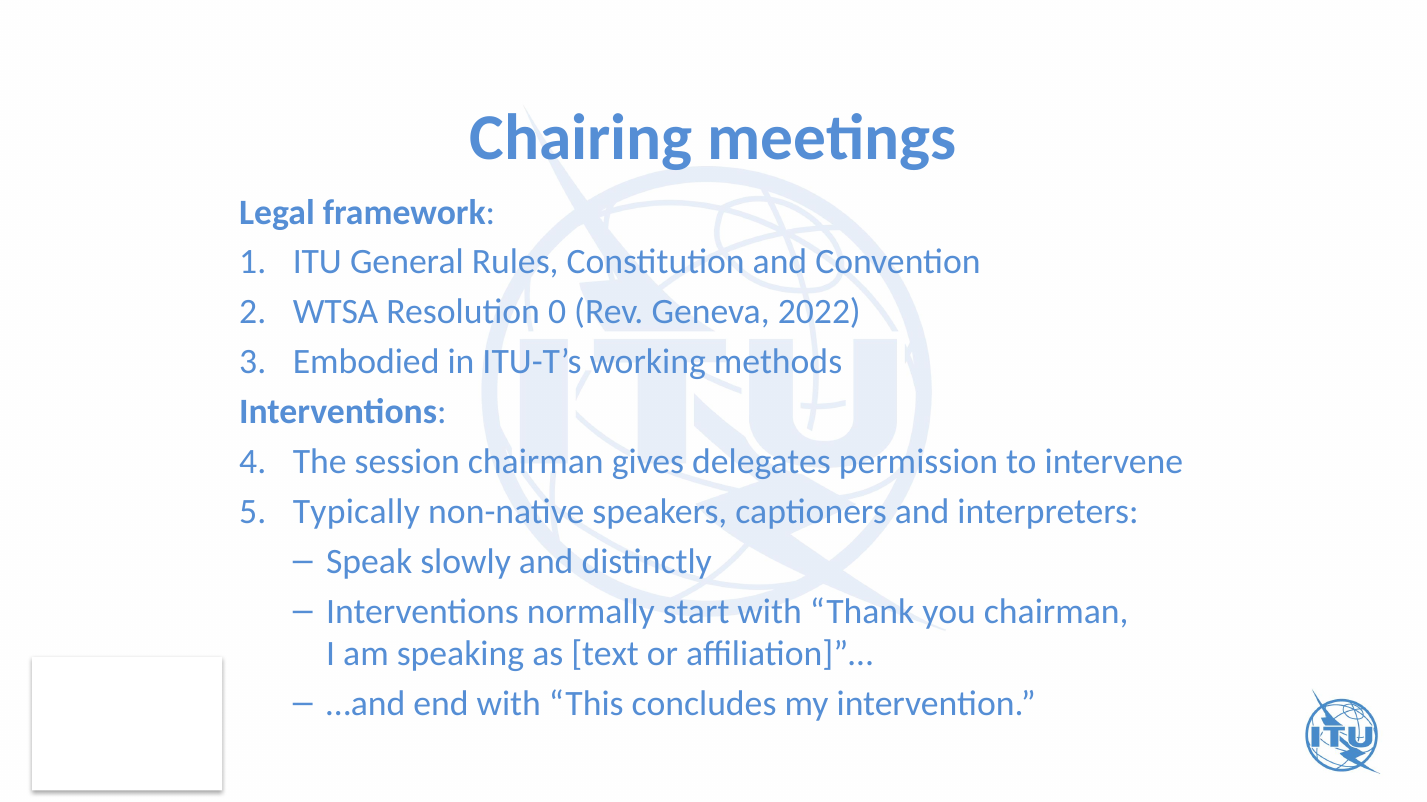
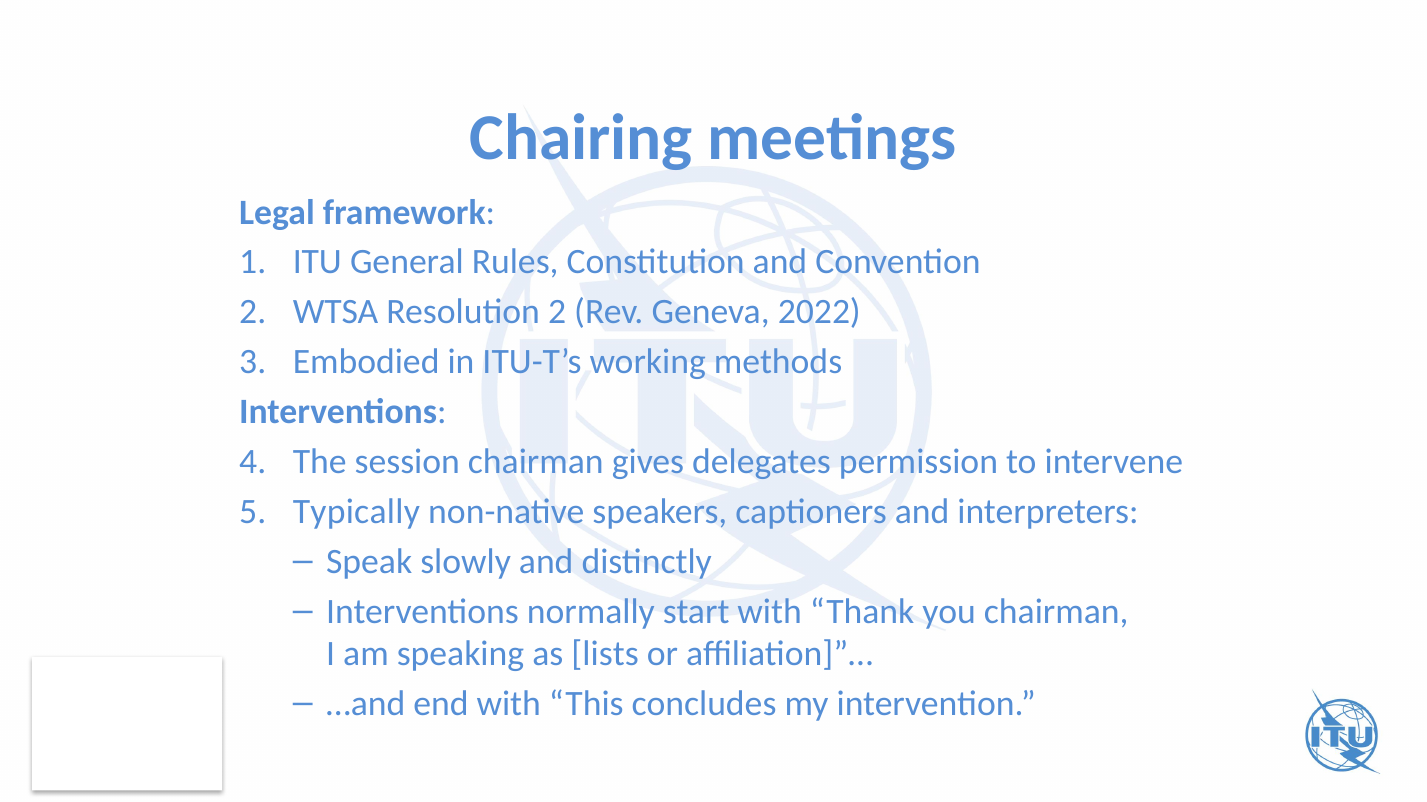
Resolution 0: 0 -> 2 (557, 312)
text: text -> lists (605, 655)
